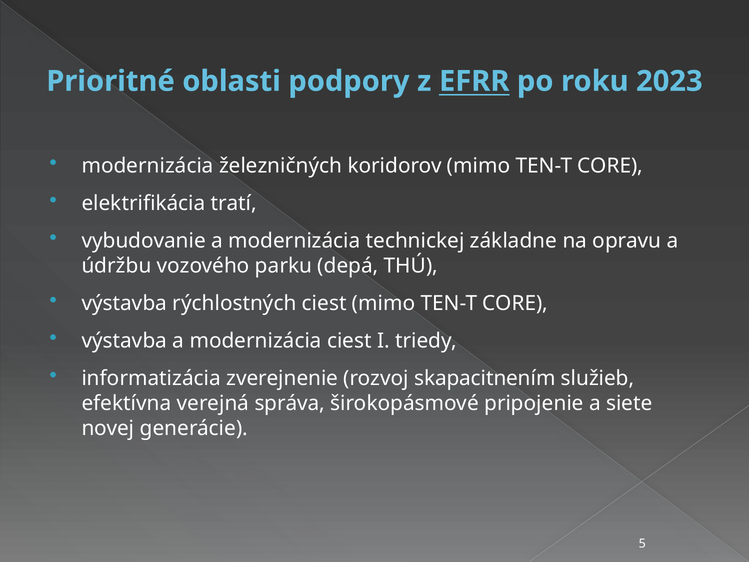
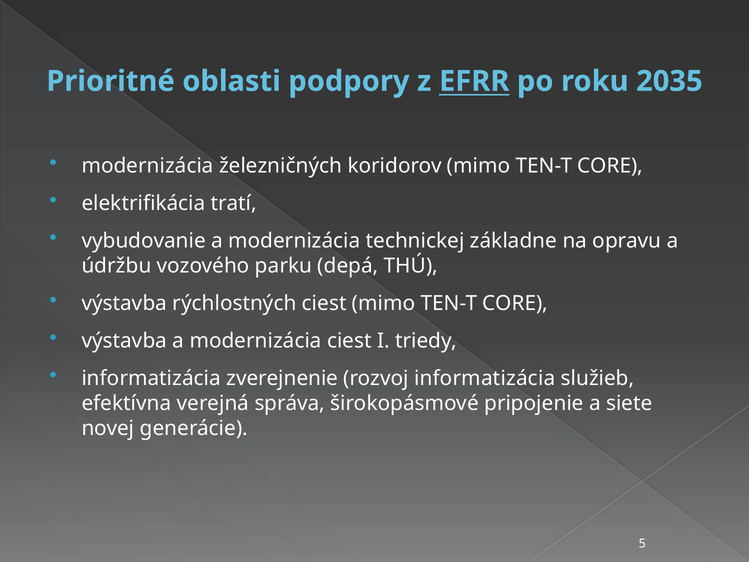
2023: 2023 -> 2035 (669, 81)
rozvoj skapacitnením: skapacitnením -> informatizácia (485, 378)
